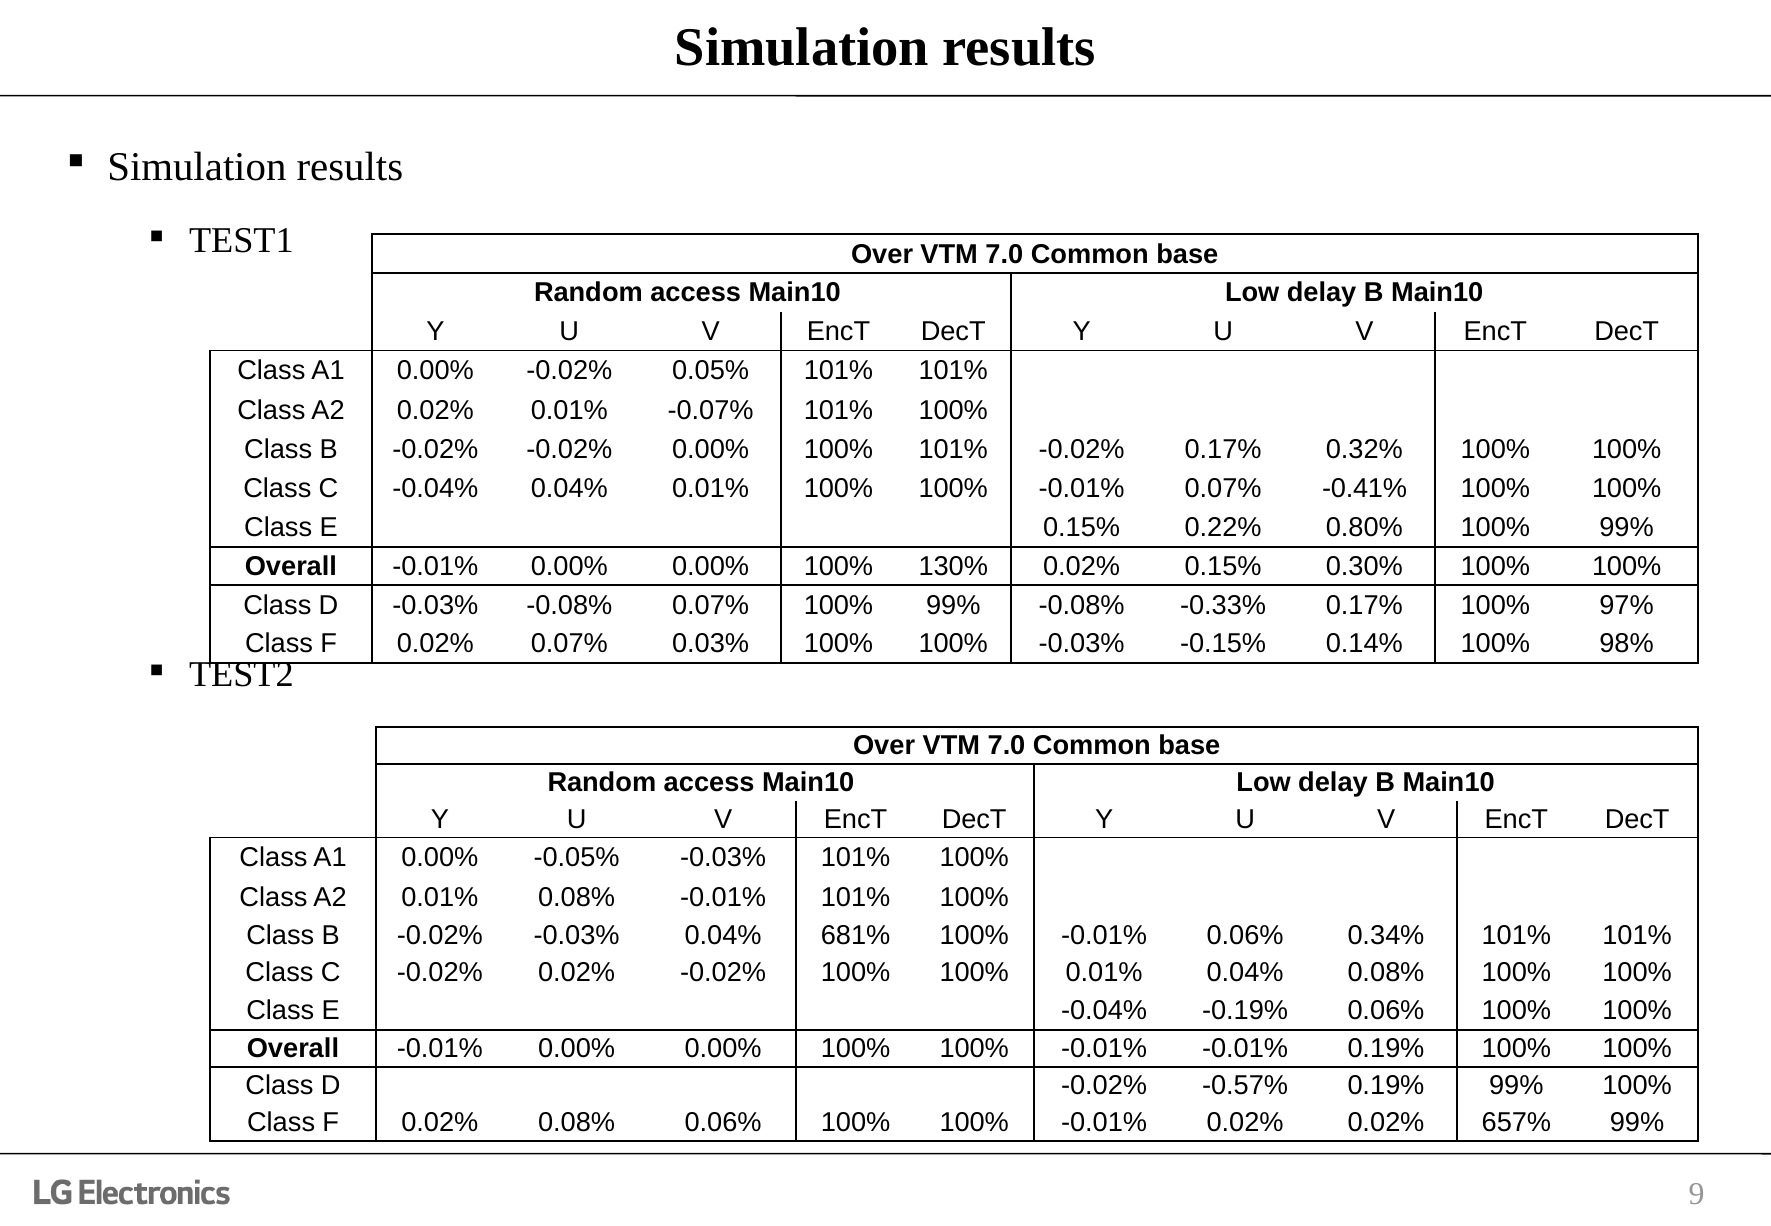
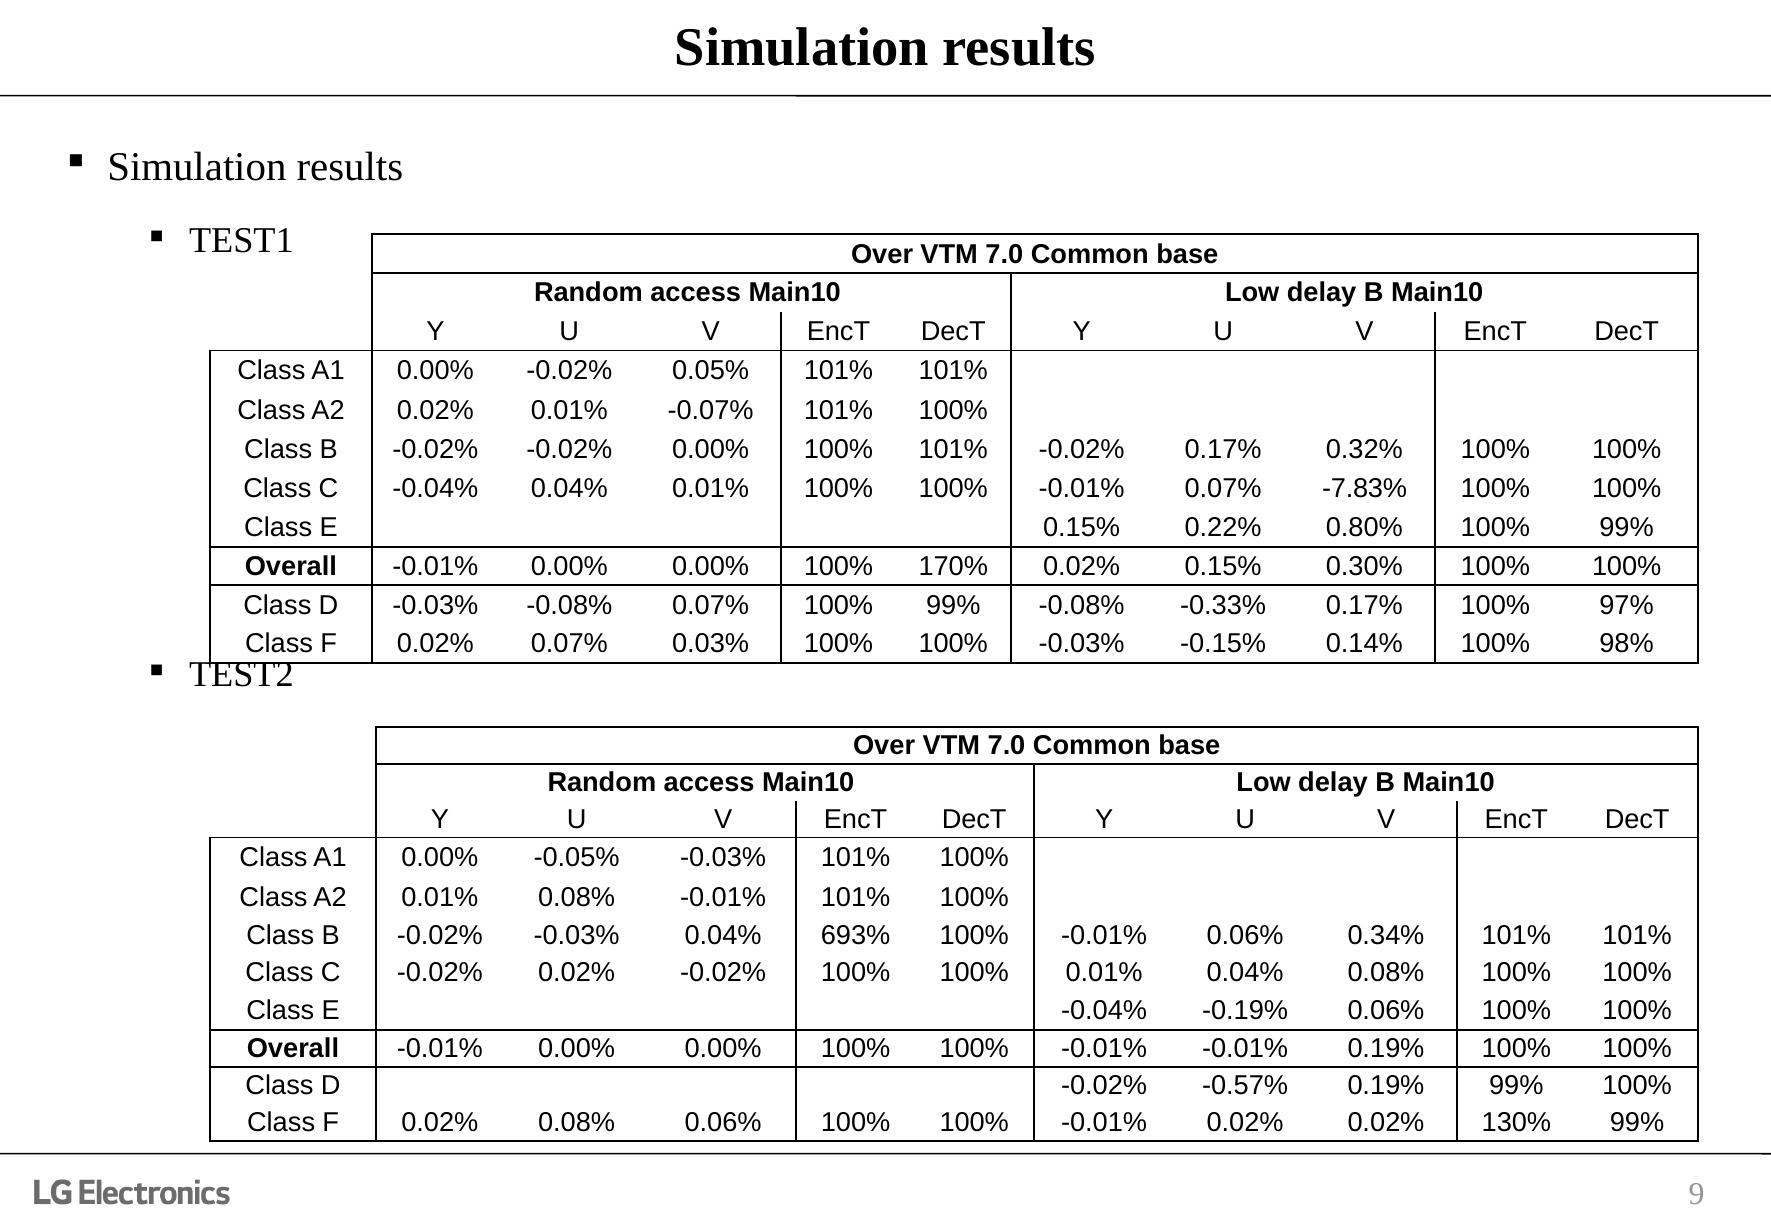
-0.41%: -0.41% -> -7.83% (1365, 488)
130%: 130% -> 170% (953, 566)
681%: 681% -> 693% (856, 936)
657%: 657% -> 130% (1516, 1123)
